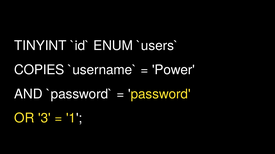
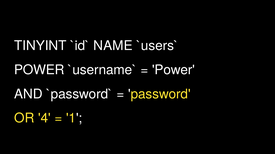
ENUM: ENUM -> NAME (113, 46)
COPIES: COPIES -> POWER (39, 70)
3: 3 -> 4 (44, 119)
